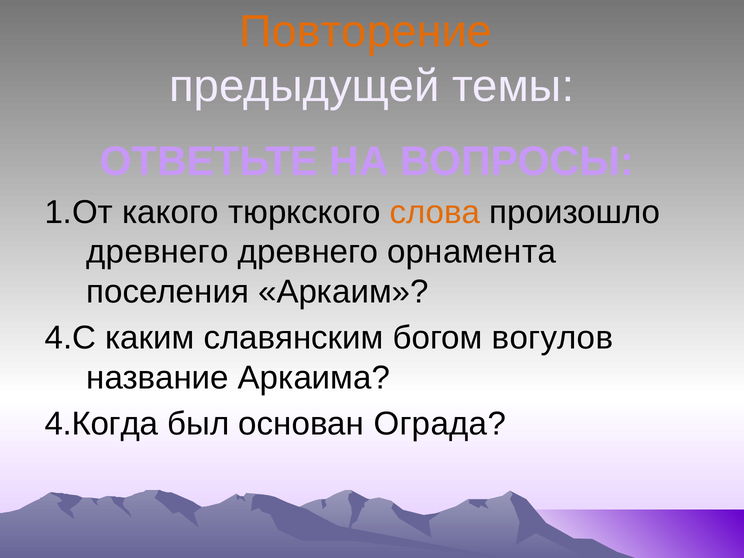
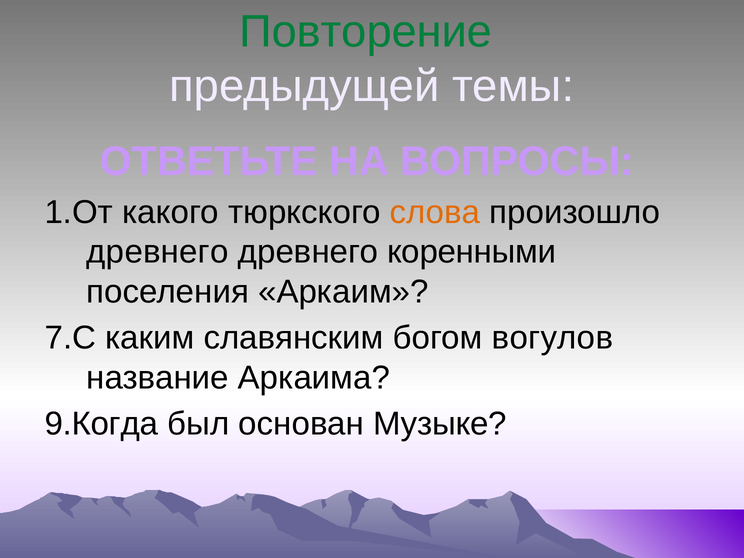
Повторение colour: orange -> green (366, 32)
орнамента: орнамента -> коренными (472, 252)
4.С: 4.С -> 7.С (70, 338)
4.Когда: 4.Когда -> 9.Когда (101, 424)
Ограда: Ограда -> Музыке (440, 424)
